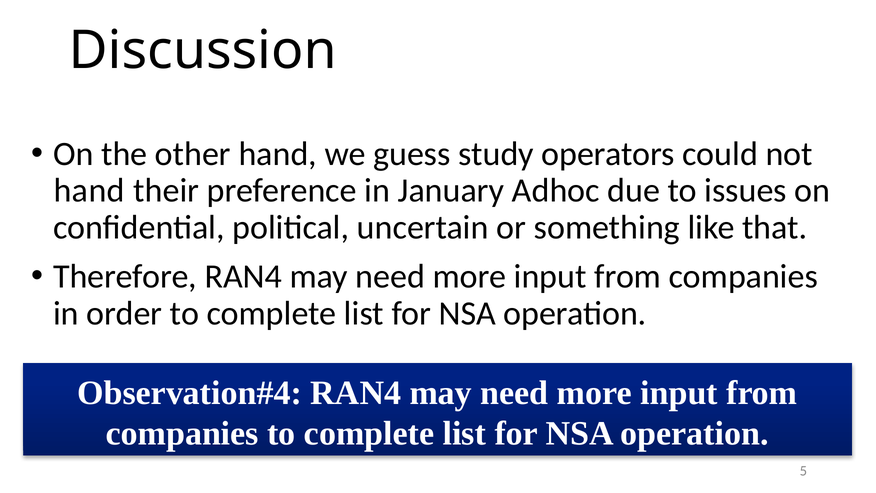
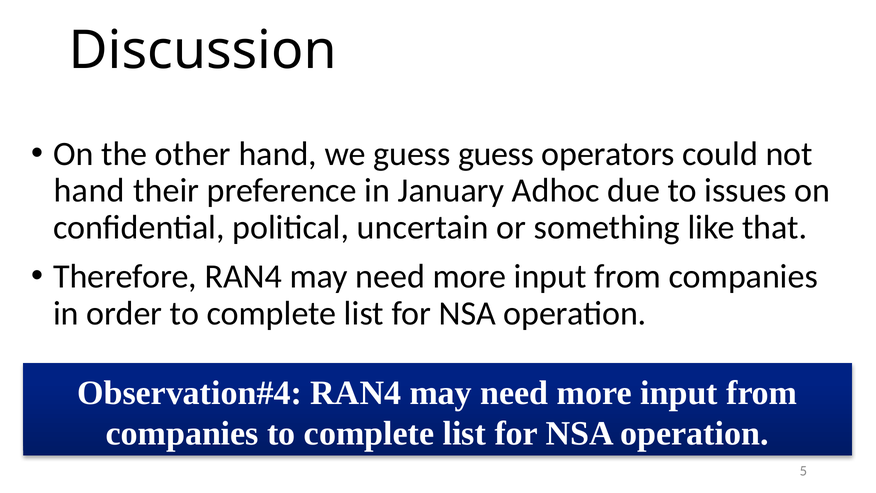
guess study: study -> guess (496, 154)
